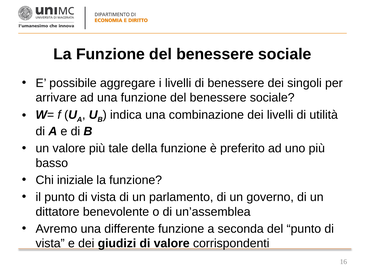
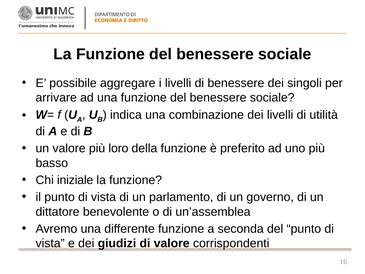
tale: tale -> loro (118, 148)
